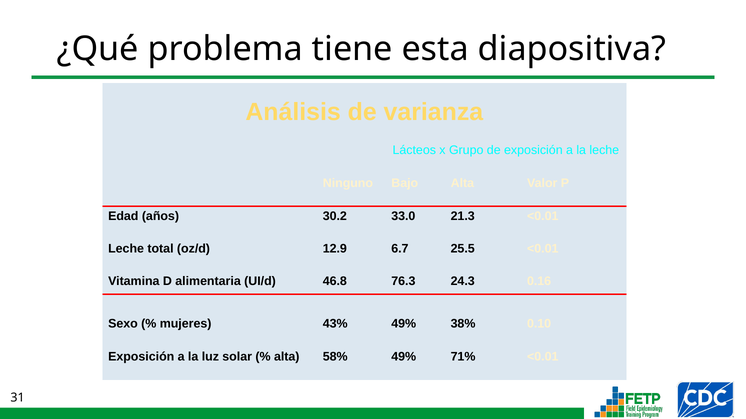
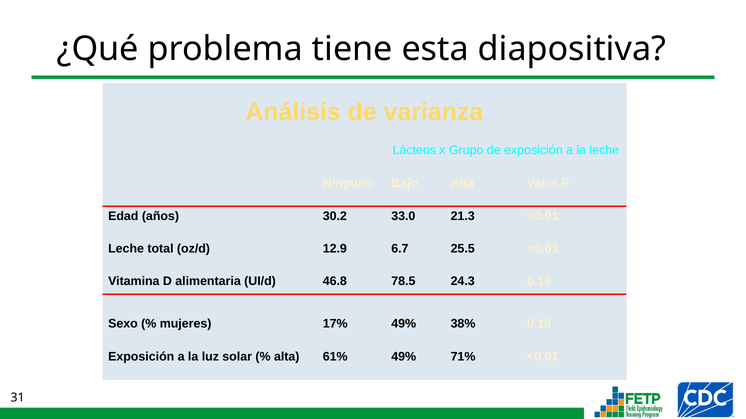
76.3: 76.3 -> 78.5 (403, 282)
43%: 43% -> 17% (335, 324)
58%: 58% -> 61% (335, 357)
